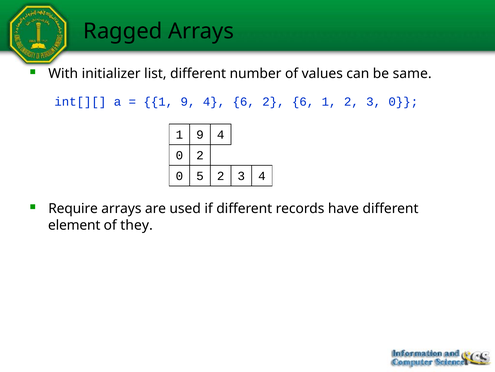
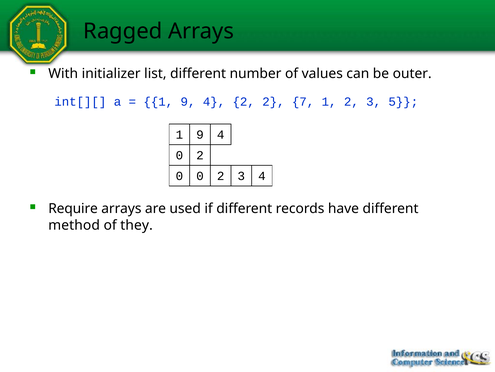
same: same -> outer (412, 74)
4 6: 6 -> 2 (244, 101)
2 6: 6 -> 7 (303, 101)
3 0: 0 -> 5 (403, 101)
0 5: 5 -> 0 (200, 176)
element: element -> method (74, 225)
